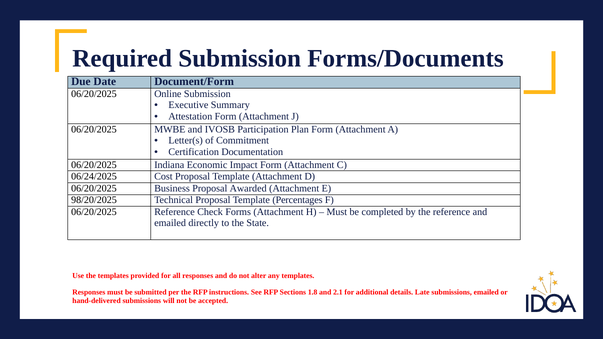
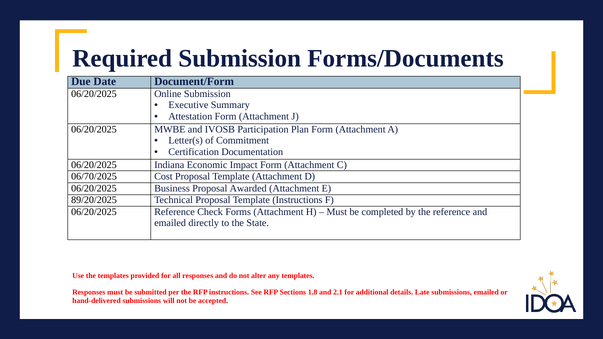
06/24/2025: 06/24/2025 -> 06/70/2025 (94, 177)
98/20/2025: 98/20/2025 -> 89/20/2025 (94, 200)
Template Percentages: Percentages -> Instructions (297, 200)
